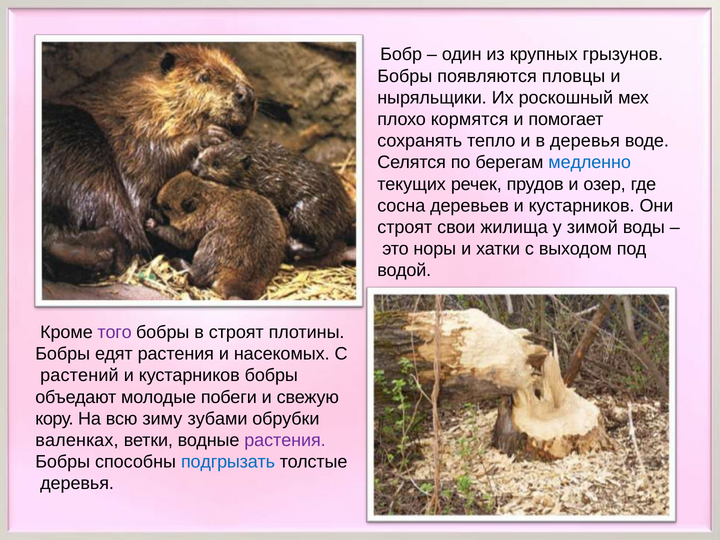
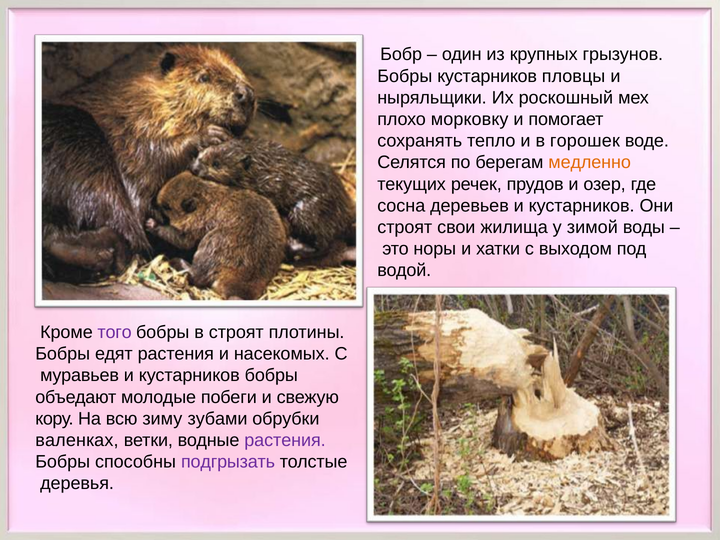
Бобры появляются: появляются -> кустарников (487, 76)
кормятся: кормятся -> морковку (470, 119)
в деревья: деревья -> горошек (585, 141)
медленно colour: blue -> orange (590, 163)
растений: растений -> муравьев (80, 375)
подгрызать colour: blue -> purple (228, 462)
